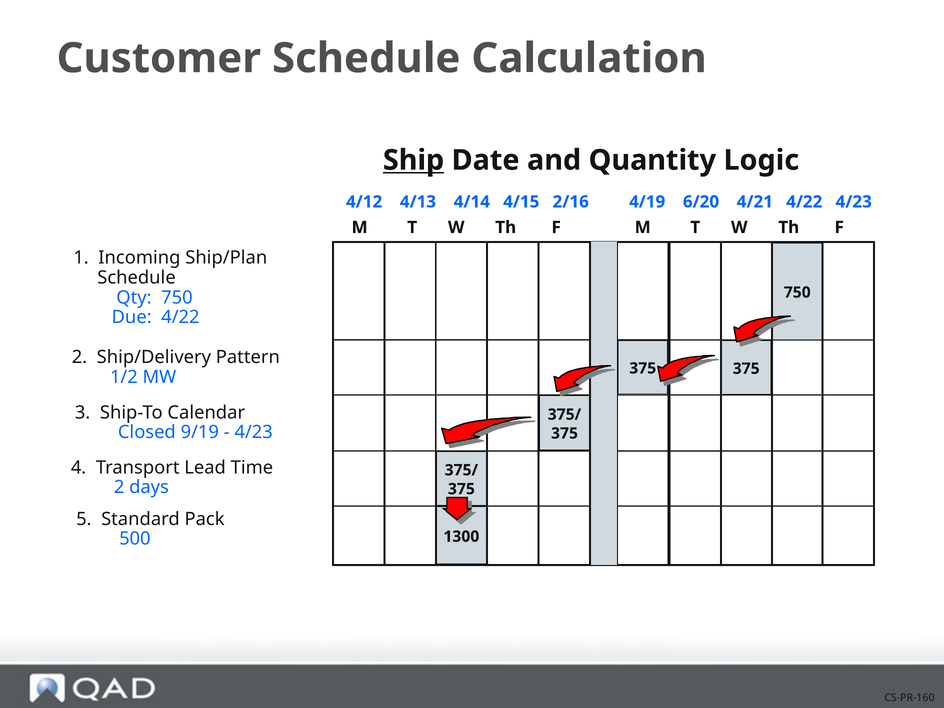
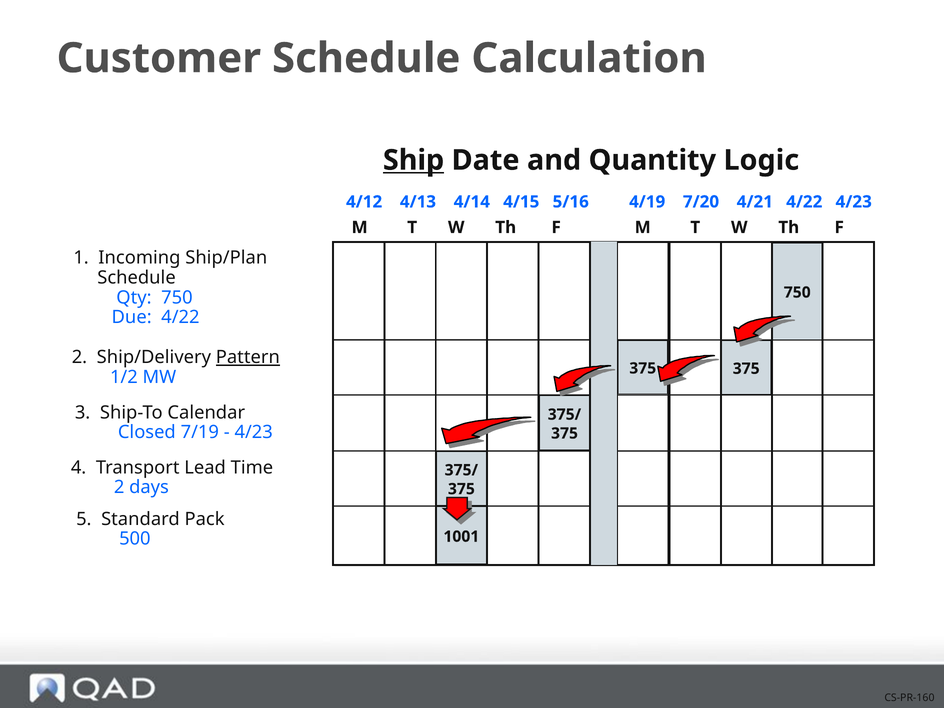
2/16: 2/16 -> 5/16 (571, 202)
6/20: 6/20 -> 7/20 (701, 202)
Pattern underline: none -> present (248, 357)
9/19: 9/19 -> 7/19 (200, 432)
1300: 1300 -> 1001 (461, 537)
